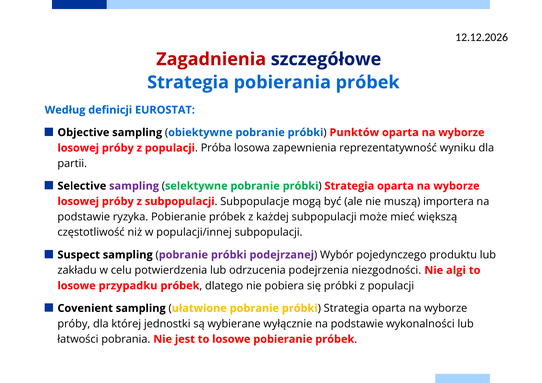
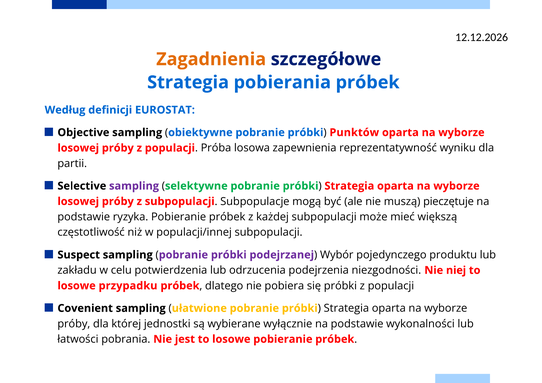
Zagadnienia colour: red -> orange (211, 59)
importera: importera -> pieczętuje (448, 202)
algi: algi -> niej (456, 270)
